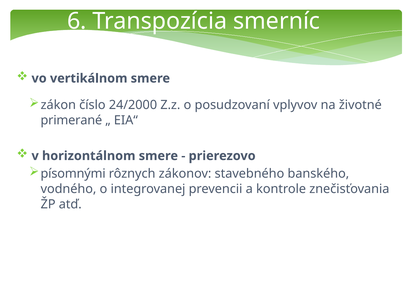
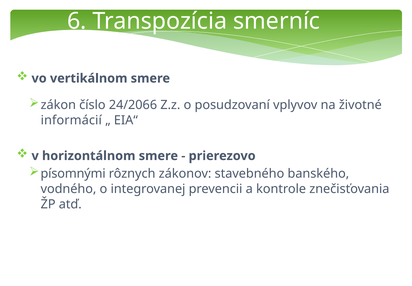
24/2000: 24/2000 -> 24/2066 (133, 105)
primerané: primerané -> informácií (71, 120)
